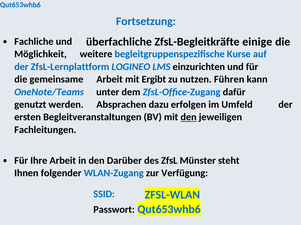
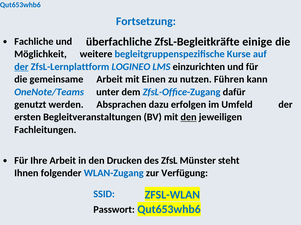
der underline: none -> present (21, 67)
Ergibt: Ergibt -> Einen (154, 80)
Darüber: Darüber -> Drucken (124, 161)
